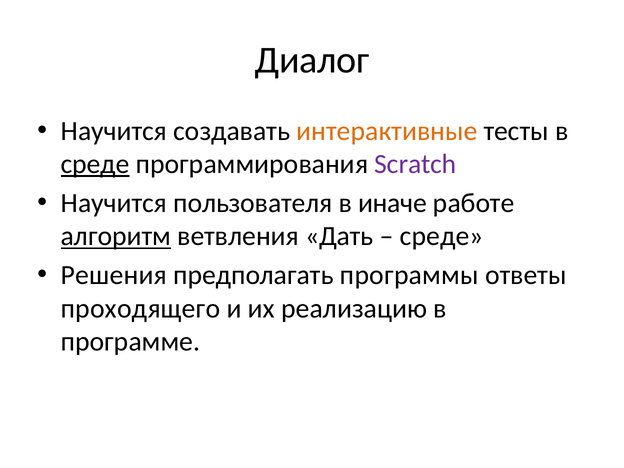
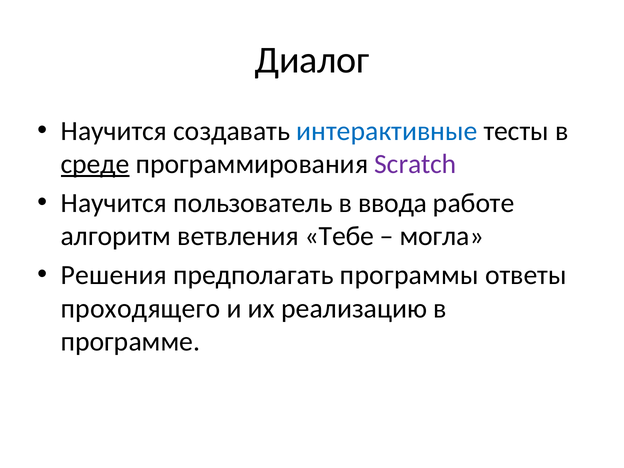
интерактивные colour: orange -> blue (387, 131)
пользователя: пользователя -> пользователь (253, 203)
иначе: иначе -> ввода (393, 203)
алгоритм underline: present -> none (116, 236)
Дать: Дать -> Тебе (339, 236)
среде: среде -> могла (442, 236)
